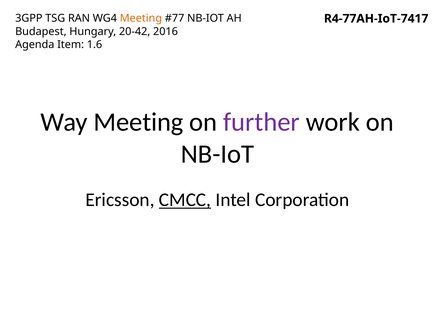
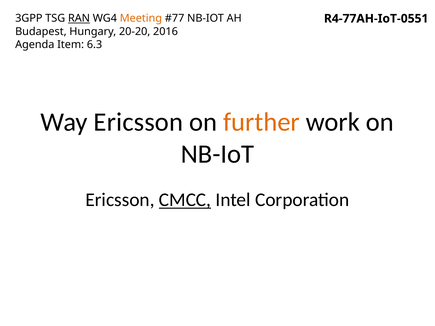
RAN underline: none -> present (79, 18)
R4-77AH-IoT-7417: R4-77AH-IoT-7417 -> R4-77AH-IoT-0551 (376, 19)
20-42: 20-42 -> 20-20 (135, 31)
1.6: 1.6 -> 6.3 (95, 45)
Way Meeting: Meeting -> Ericsson (138, 122)
further colour: purple -> orange (261, 122)
